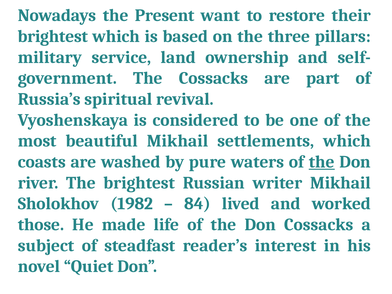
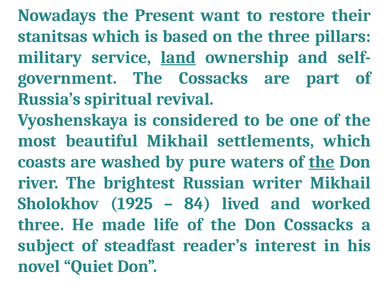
brightest: brightest -> stanitsas (53, 36)
land underline: none -> present (178, 57)
1982: 1982 -> 1925 (132, 204)
those: those -> three (41, 225)
